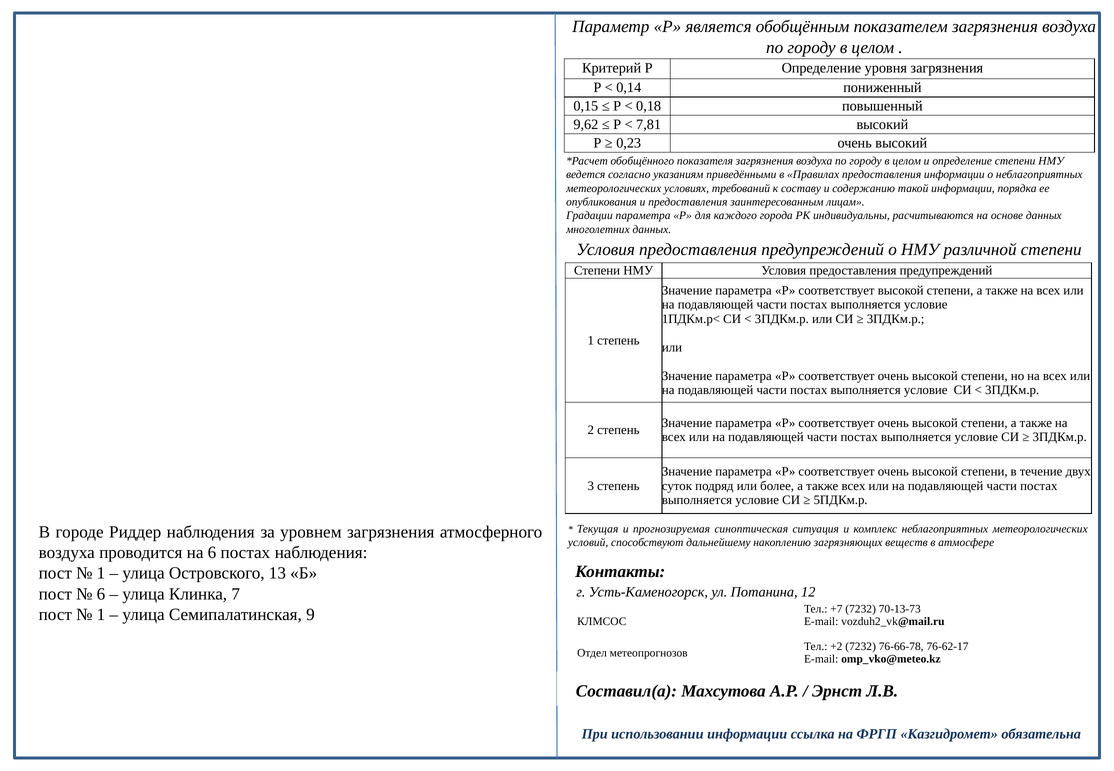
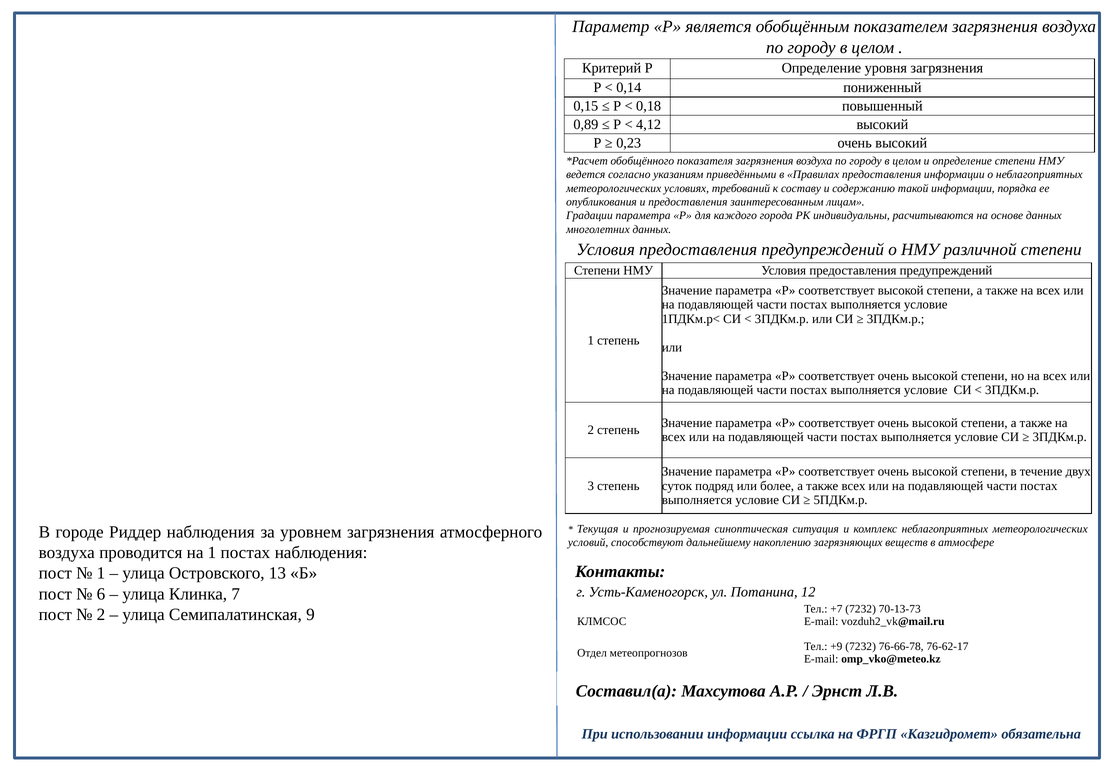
9,62: 9,62 -> 0,89 (586, 124)
7,81: 7,81 -> 4,12 (649, 124)
на 6: 6 -> 1 (212, 553)
1: 1 -> 2 (101, 615)
+2: +2 -> +9 (836, 647)
